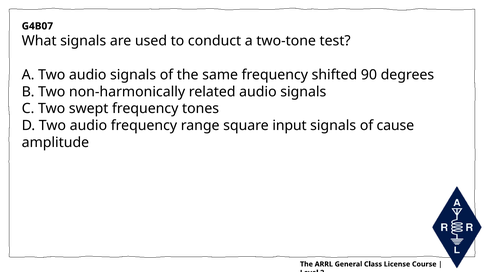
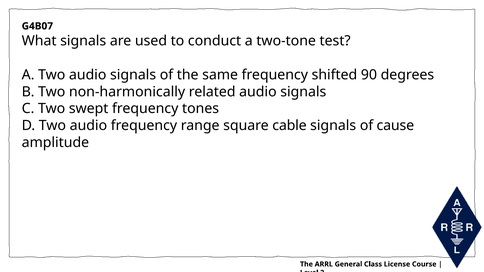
input: input -> cable (289, 126)
